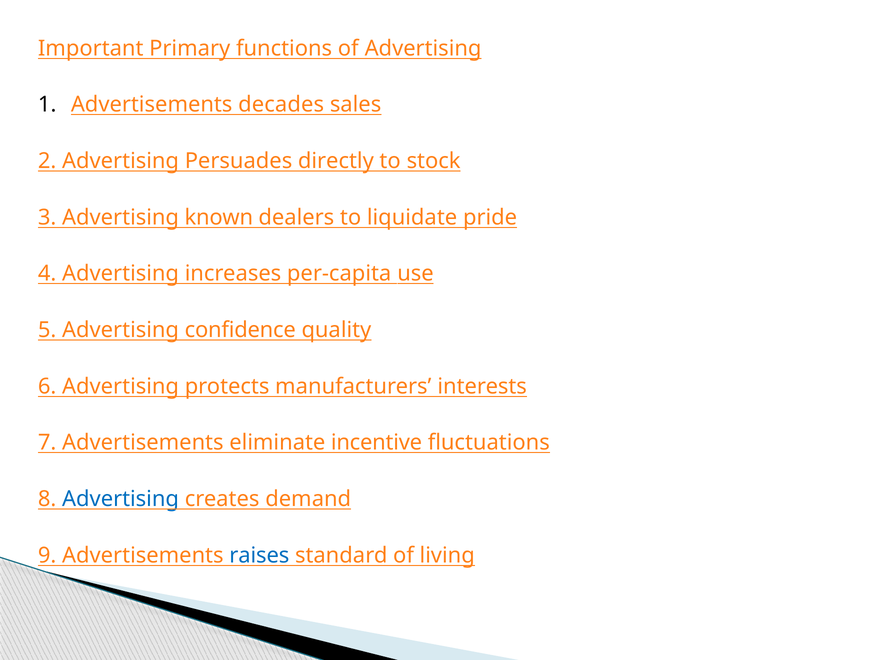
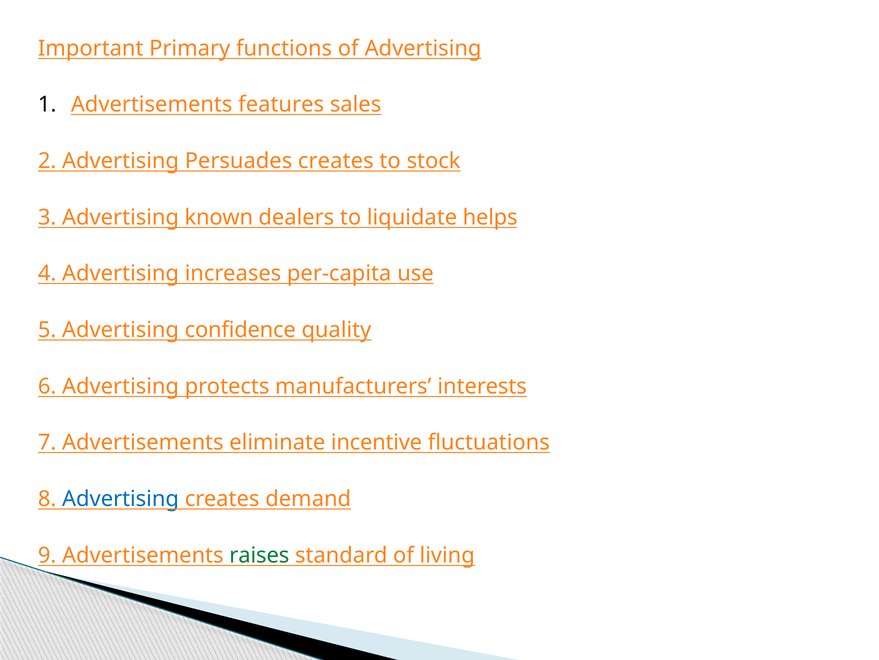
decades: decades -> features (281, 105)
Persuades directly: directly -> creates (336, 161)
pride: pride -> helps (490, 217)
raises colour: blue -> green (259, 555)
